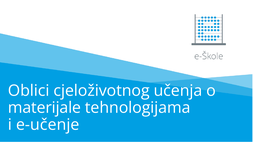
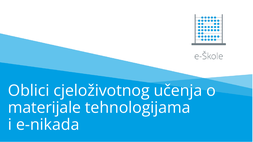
e-učenje: e-učenje -> e-nikada (48, 125)
